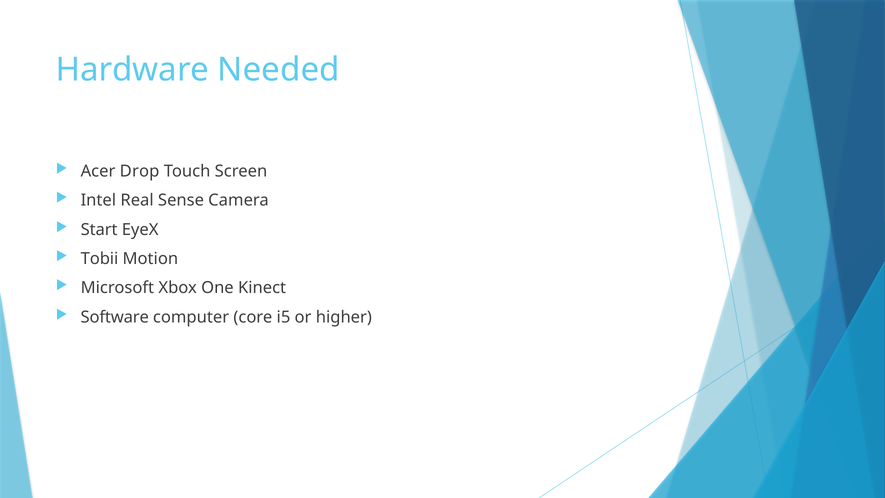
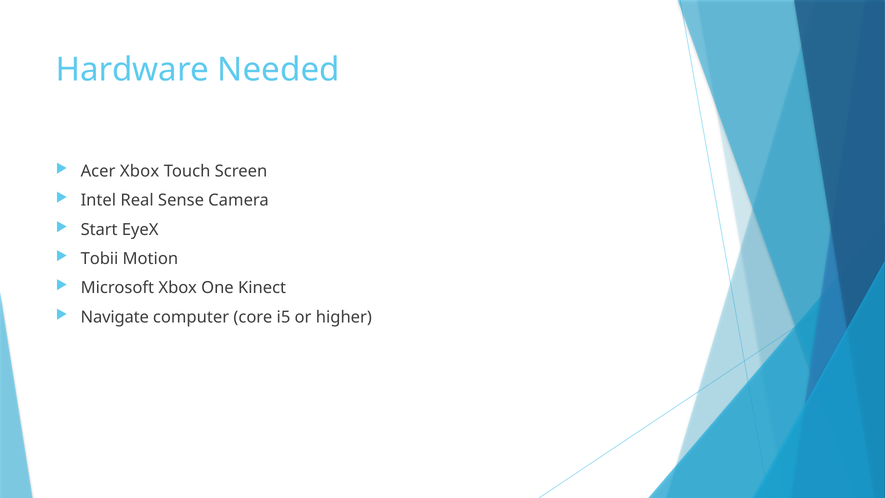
Acer Drop: Drop -> Xbox (140, 171)
Software: Software -> Navigate (115, 317)
